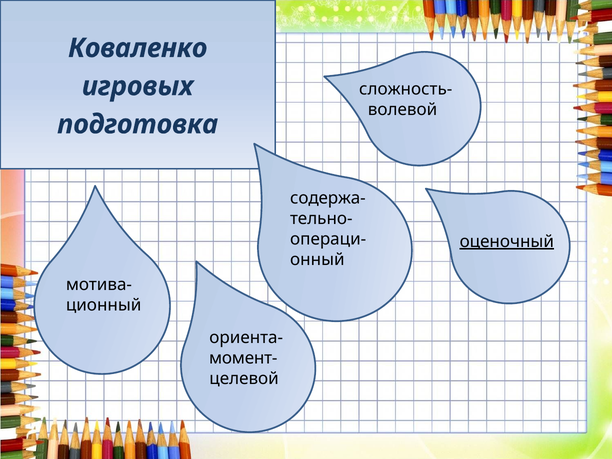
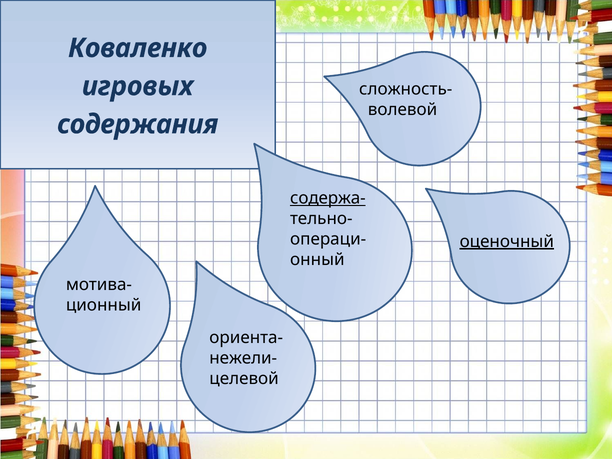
подготовка: подготовка -> содержания (138, 124)
содержа- underline: none -> present (328, 198)
момент-: момент- -> нежели- (243, 358)
